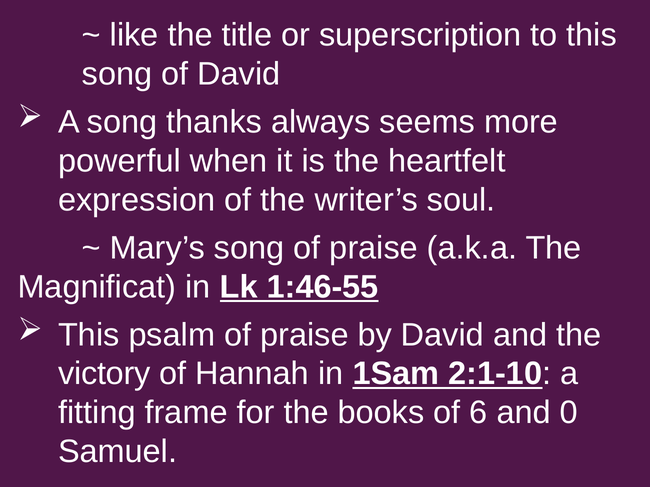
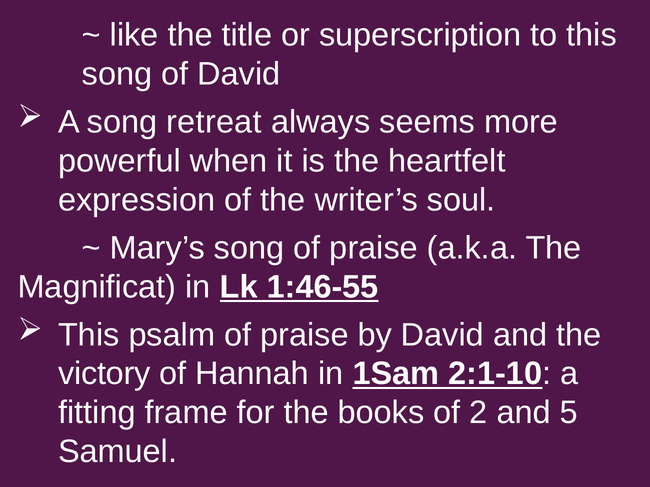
thanks: thanks -> retreat (214, 122)
6: 6 -> 2 (478, 413)
0: 0 -> 5 (569, 413)
